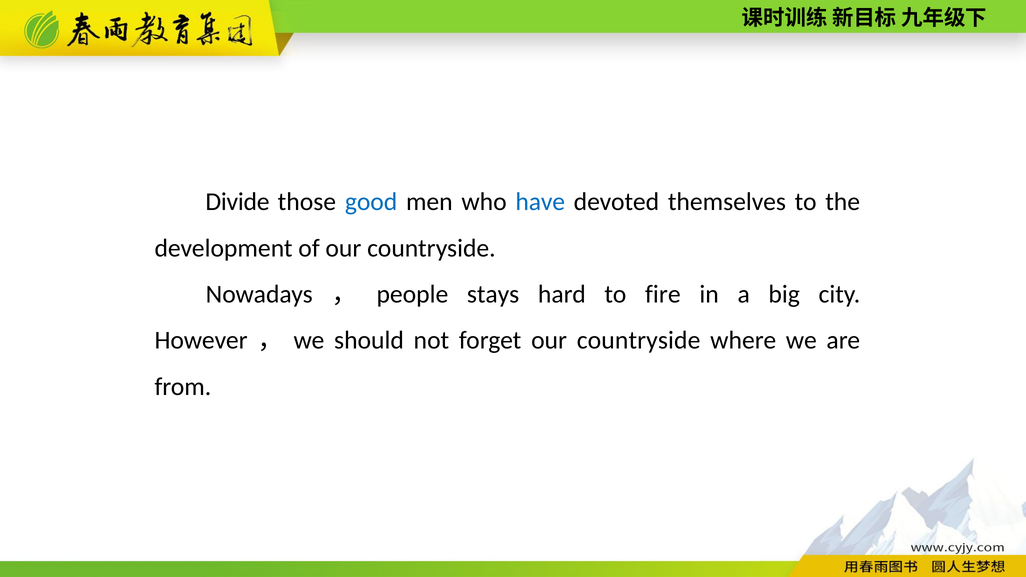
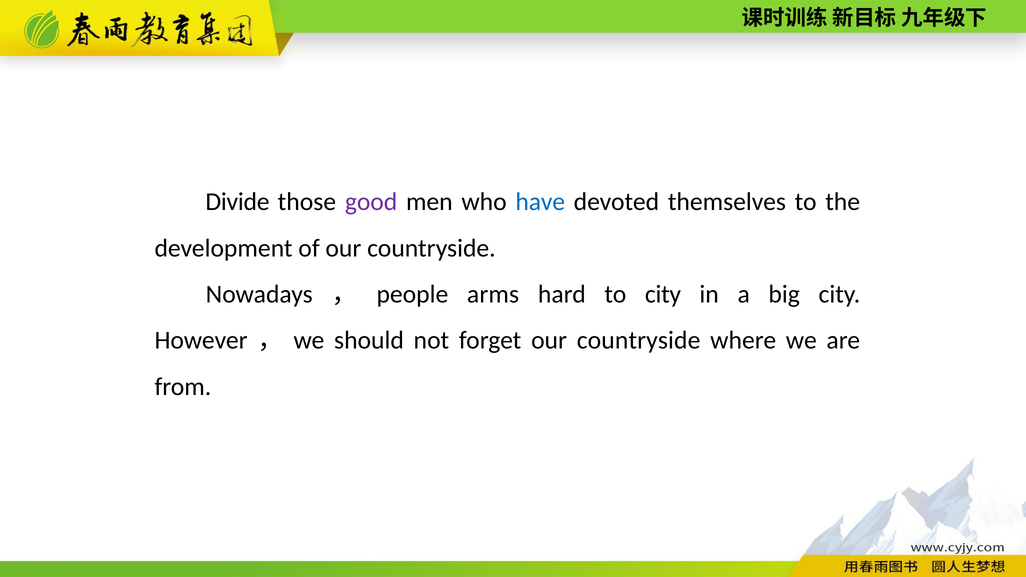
good colour: blue -> purple (371, 202)
stays: stays -> arms (493, 294)
to fire: fire -> city (663, 294)
